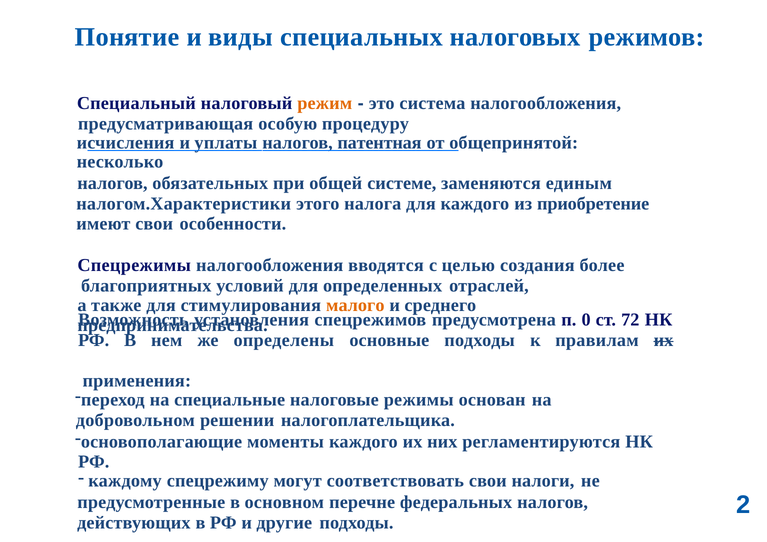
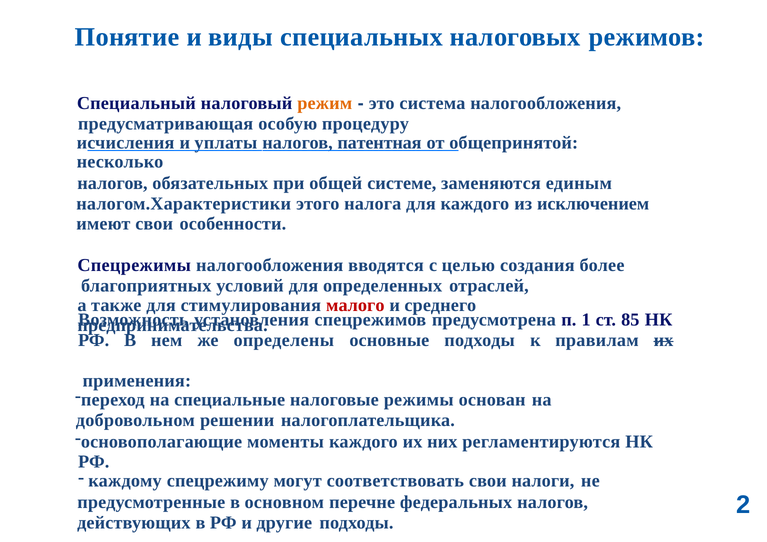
приобретение: приобретение -> исключением (593, 204)
малого colour: orange -> red (355, 306)
0: 0 -> 1 (586, 320)
72: 72 -> 85 (630, 320)
